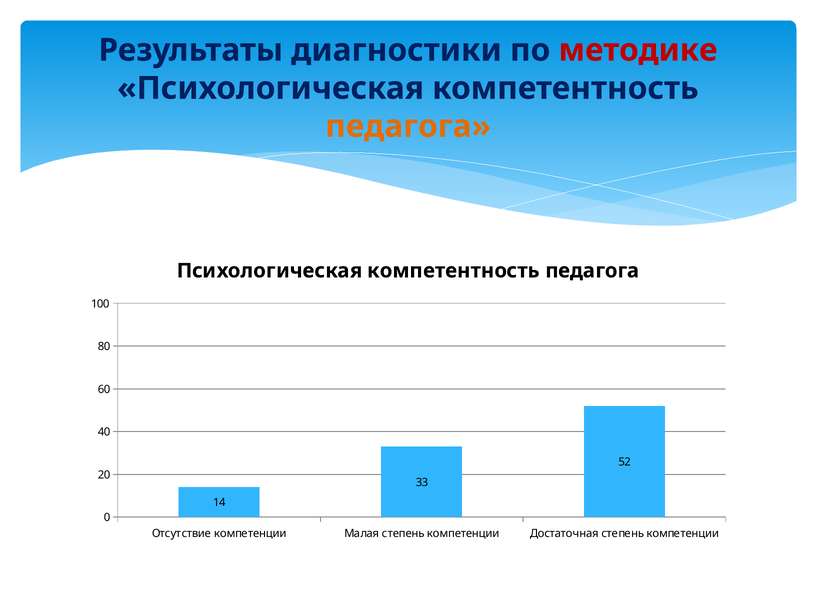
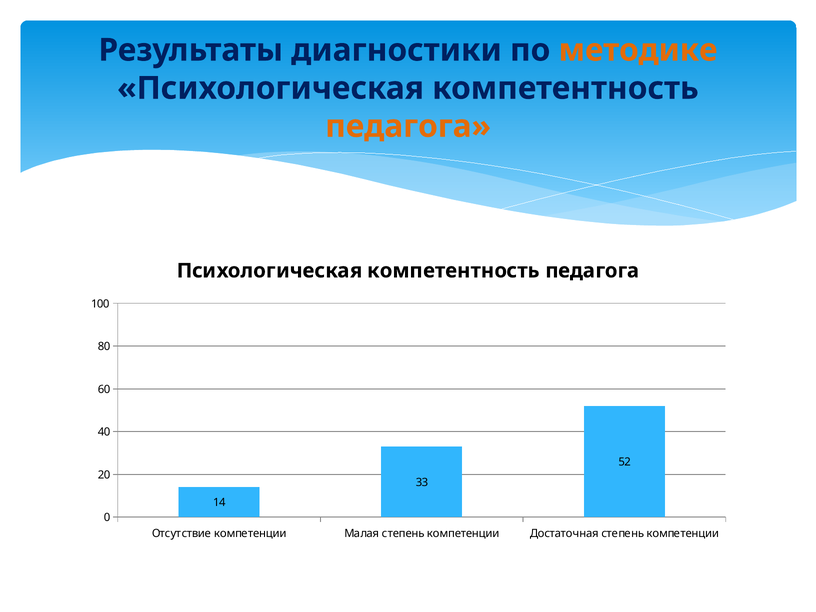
методике colour: red -> orange (638, 50)
